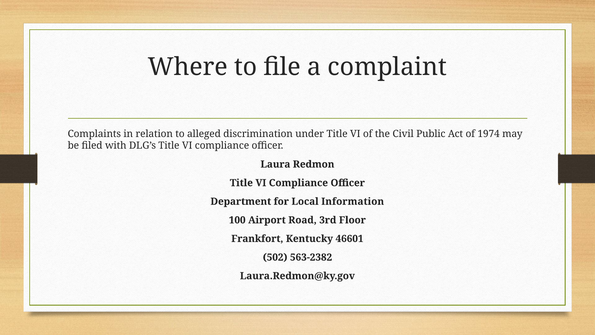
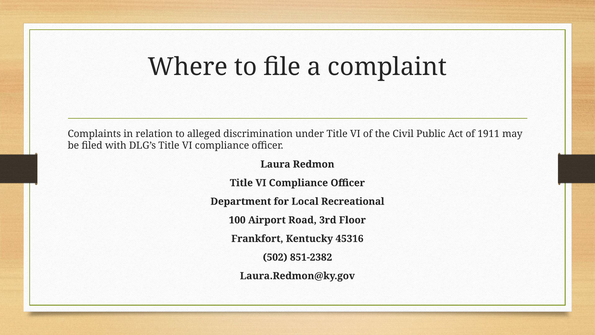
1974: 1974 -> 1911 (489, 134)
Information: Information -> Recreational (353, 201)
46601: 46601 -> 45316 (350, 238)
563-2382: 563-2382 -> 851-2382 (311, 257)
